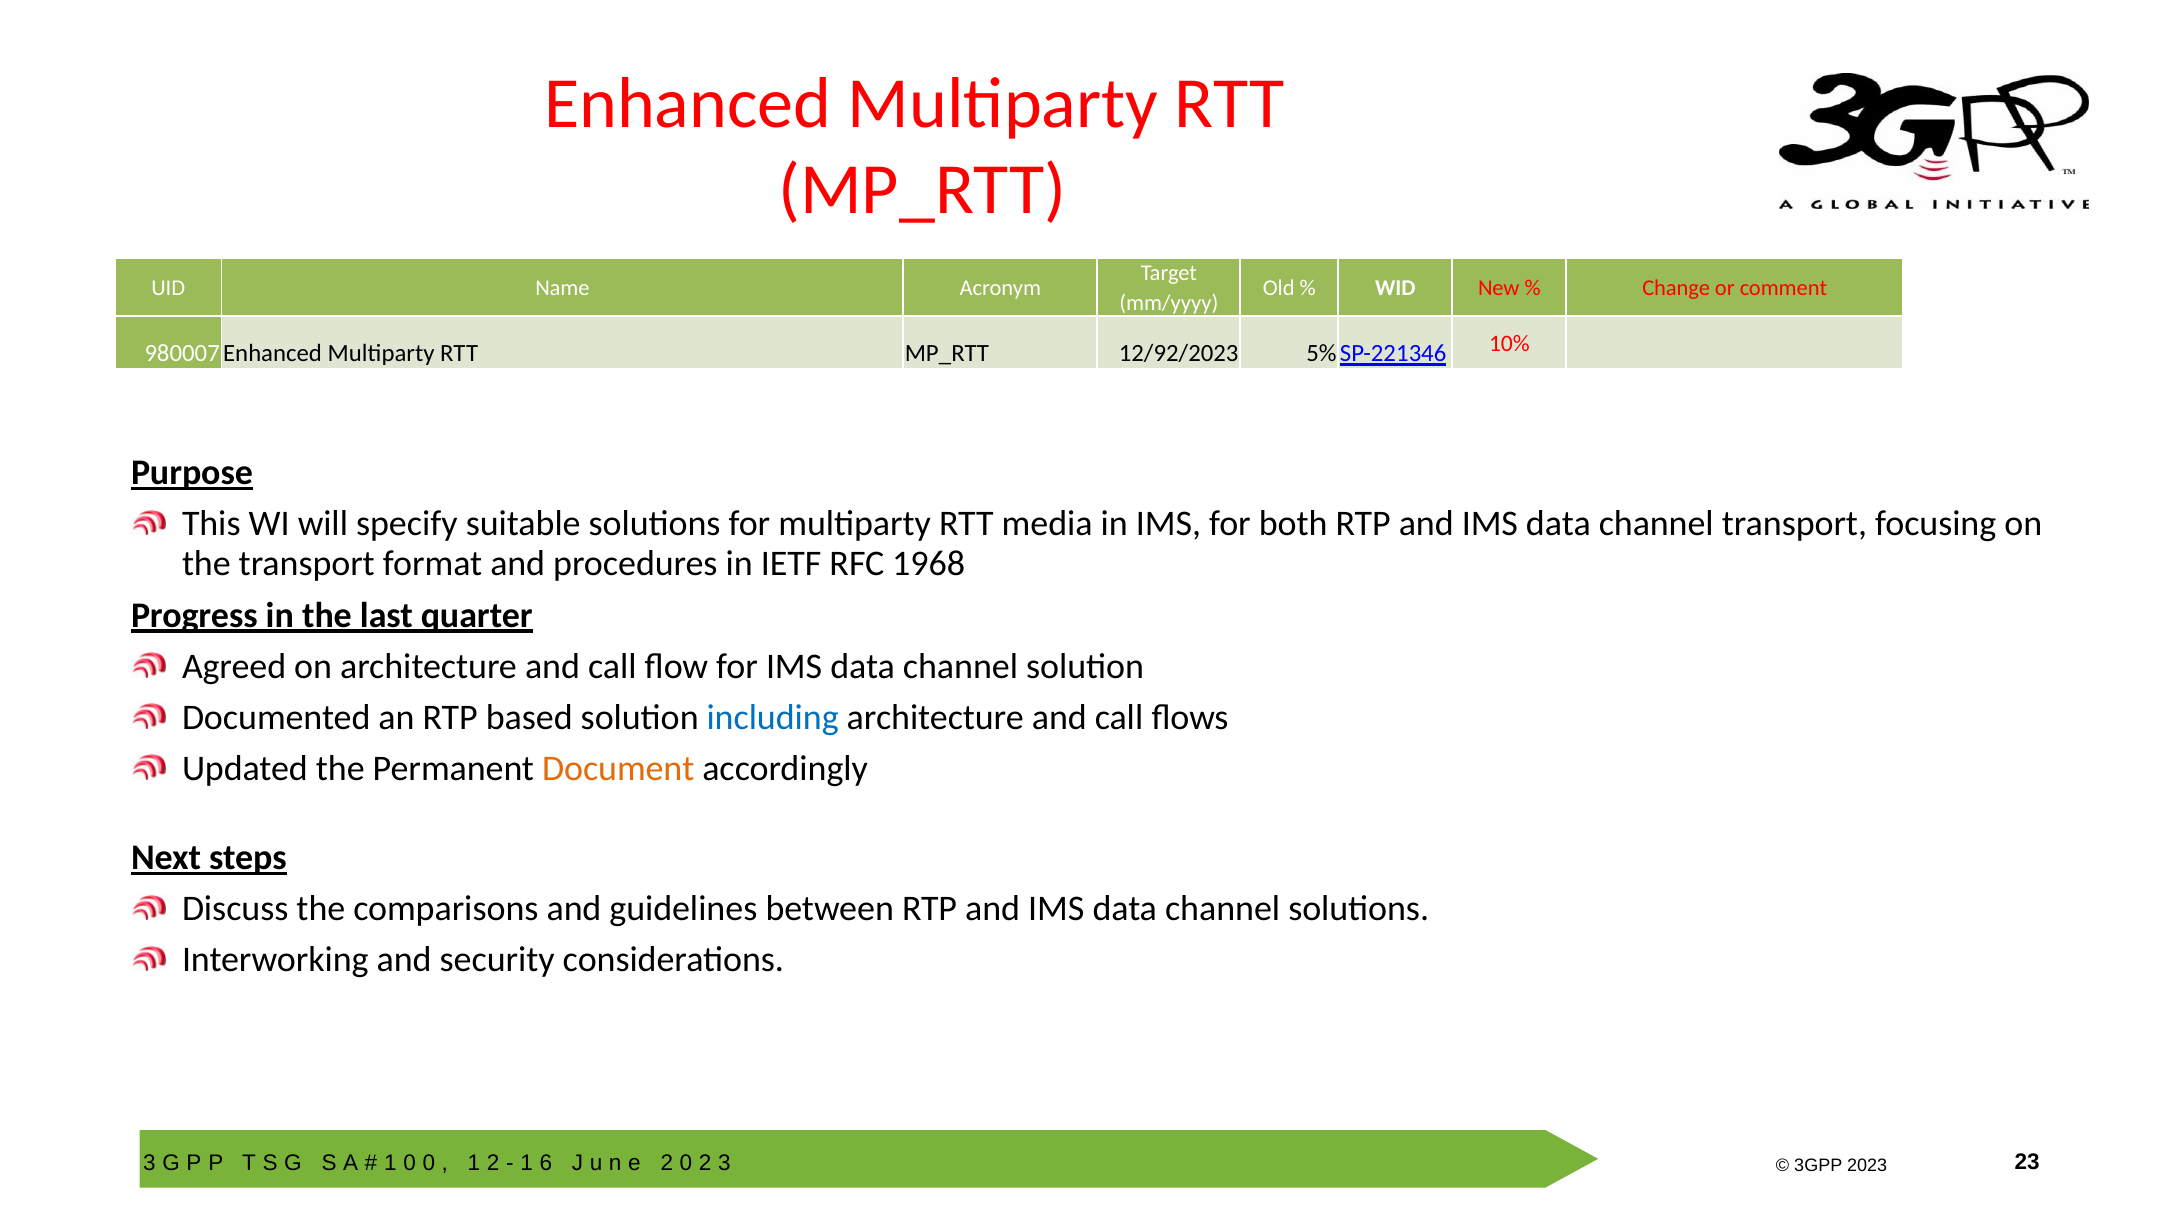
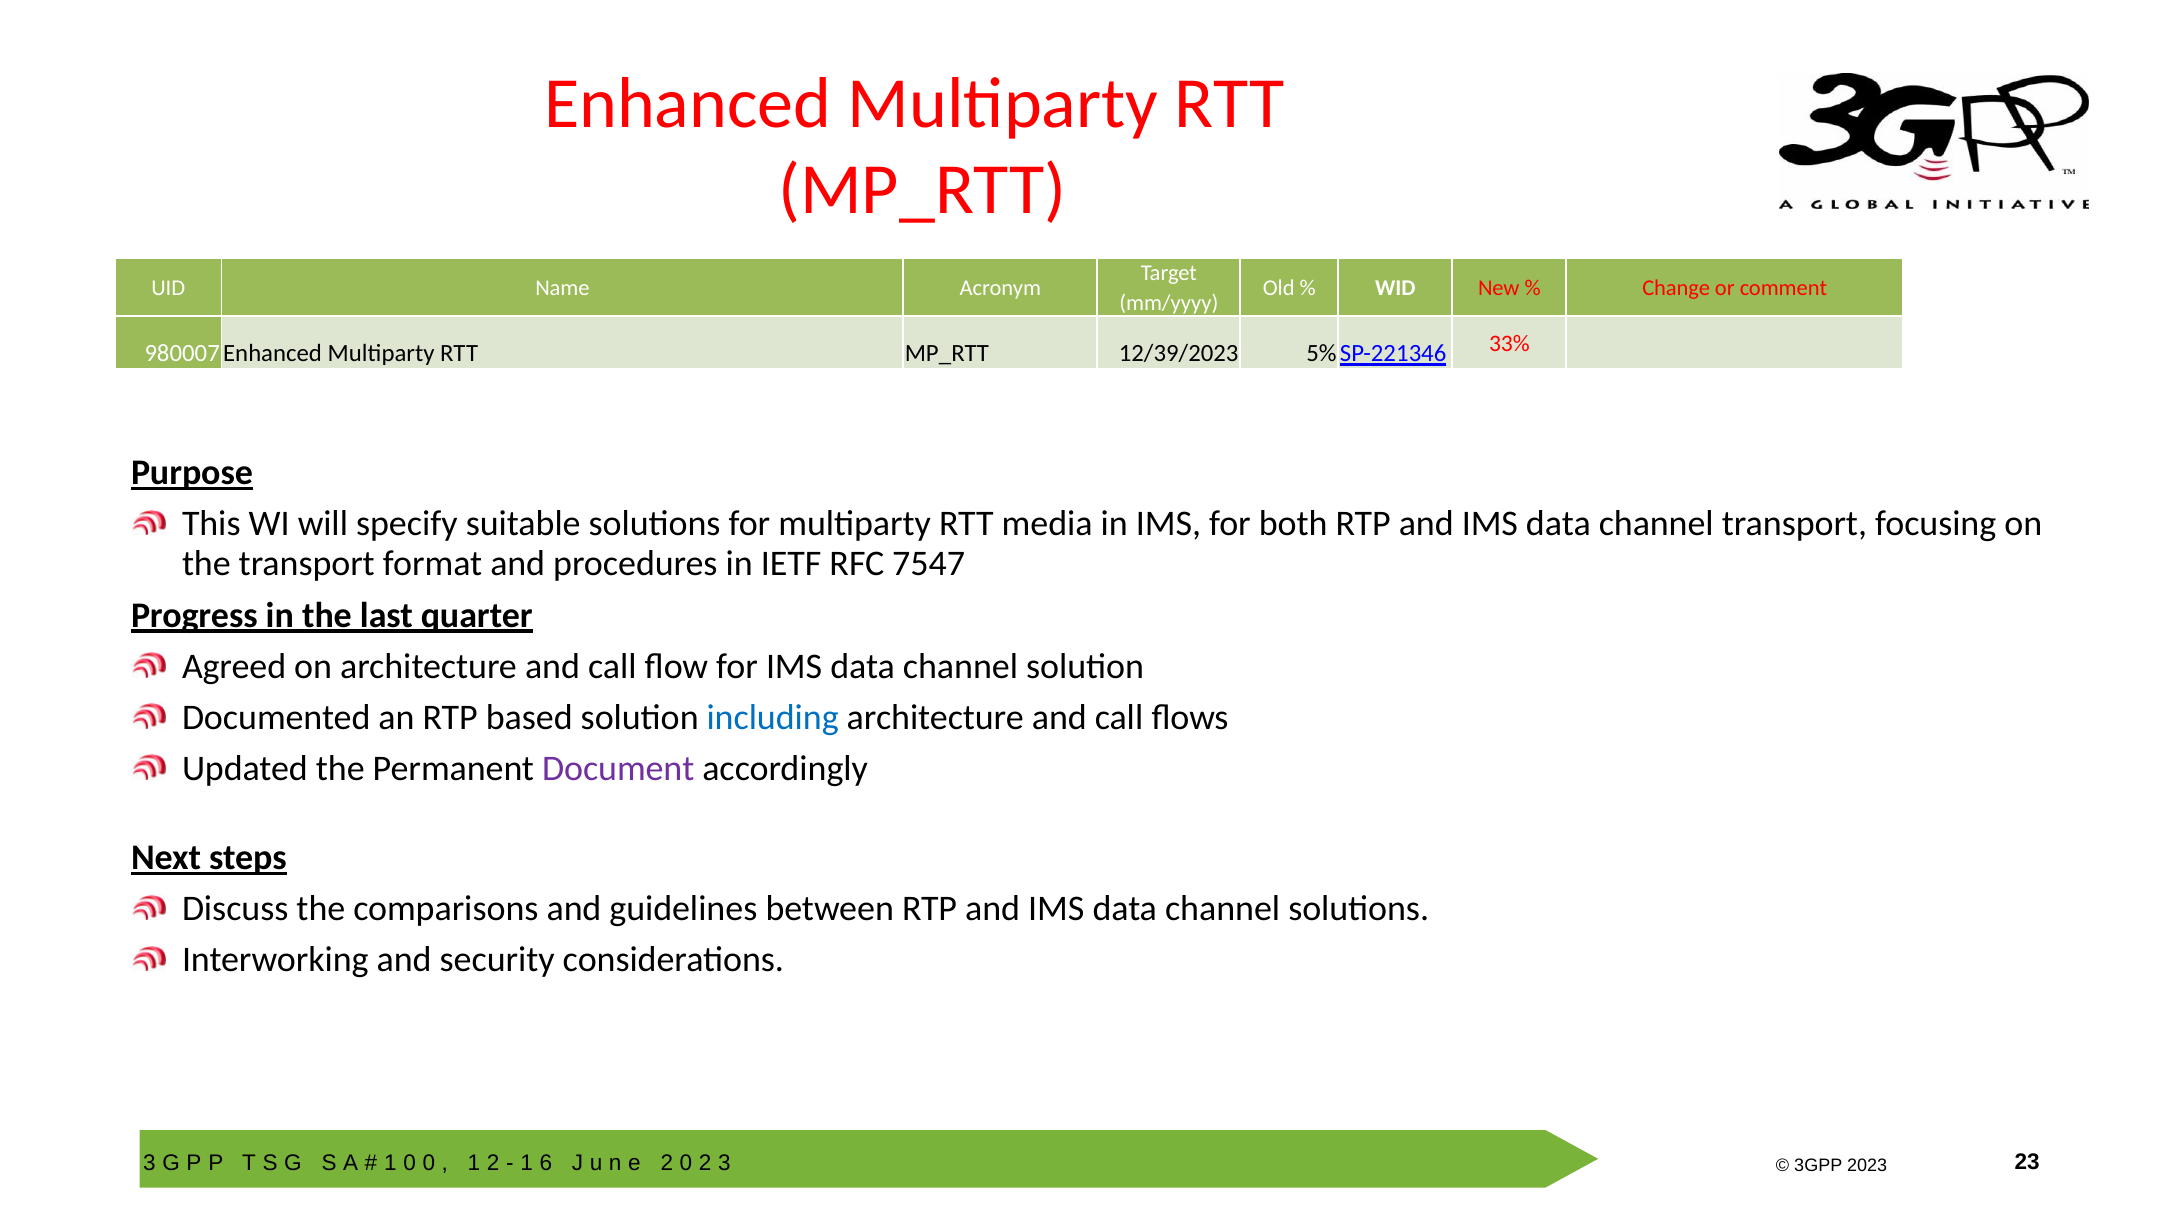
12/92/2023: 12/92/2023 -> 12/39/2023 (1179, 354)
10%: 10% -> 33% (1509, 344)
1968: 1968 -> 7547 (929, 564)
Document colour: orange -> purple (618, 768)
